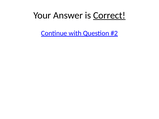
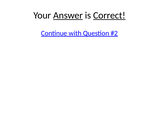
Answer underline: none -> present (68, 15)
